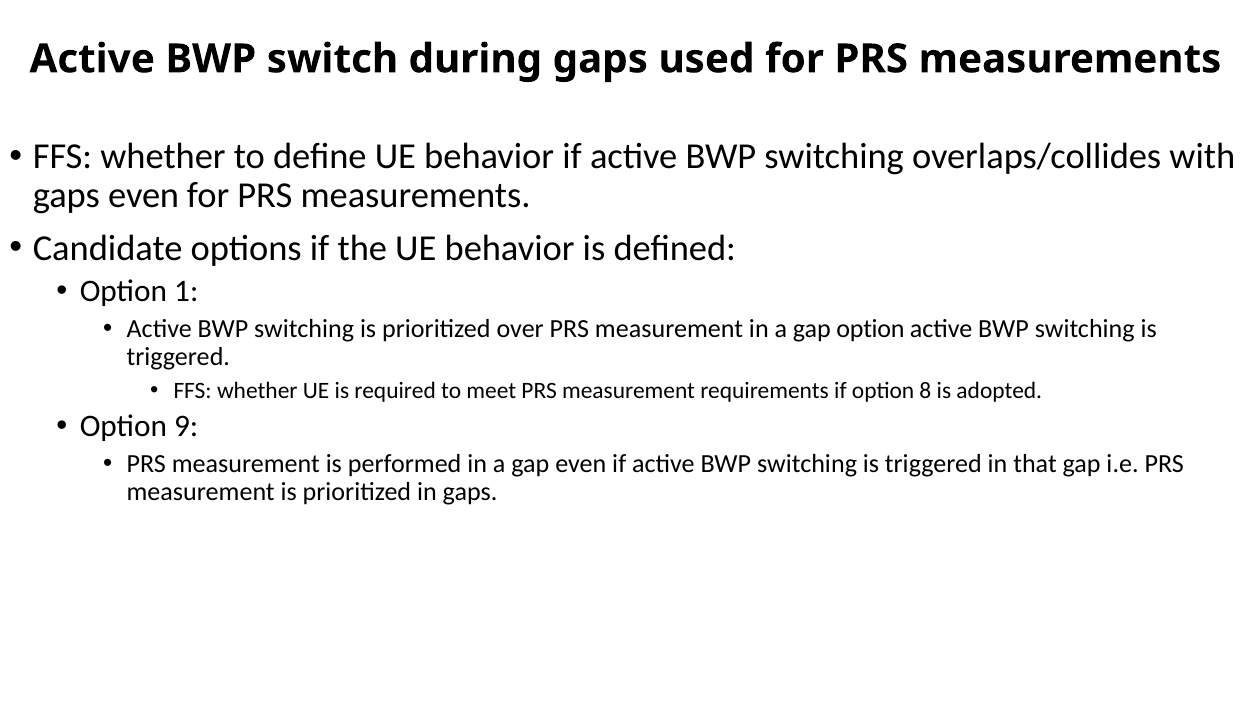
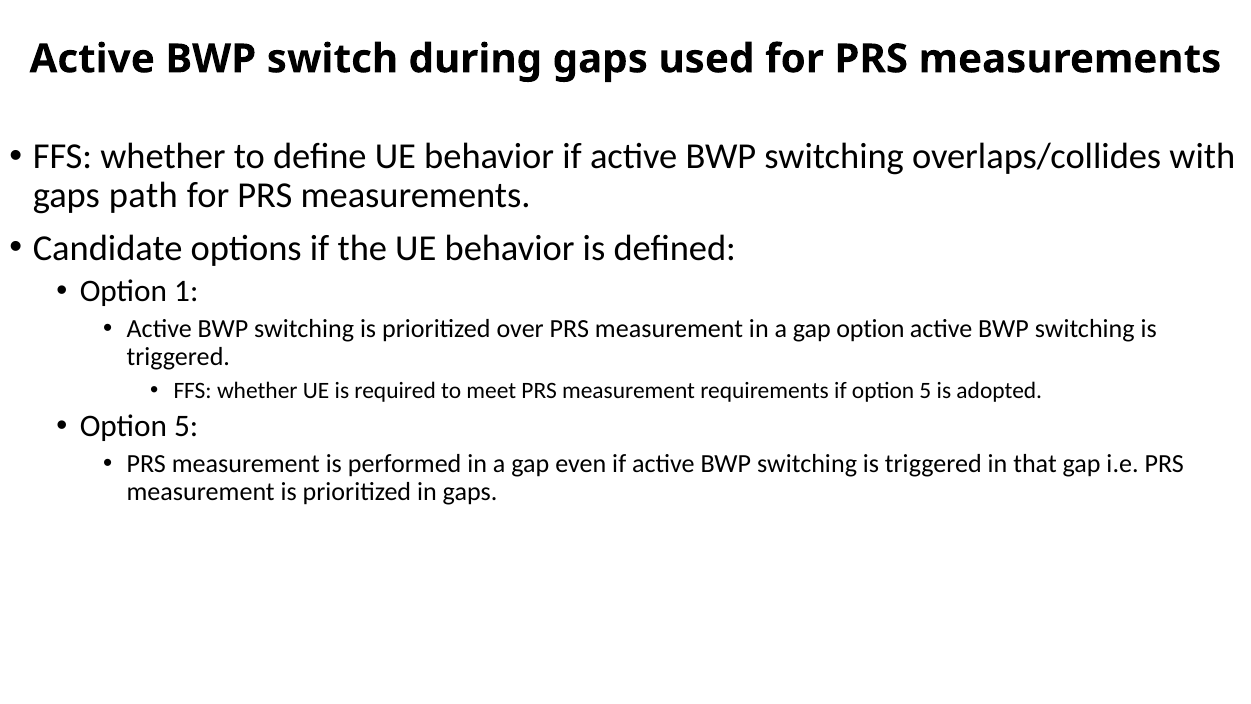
gaps even: even -> path (143, 196)
if option 8: 8 -> 5 (925, 390)
9: 9 -> 5 (186, 426)
